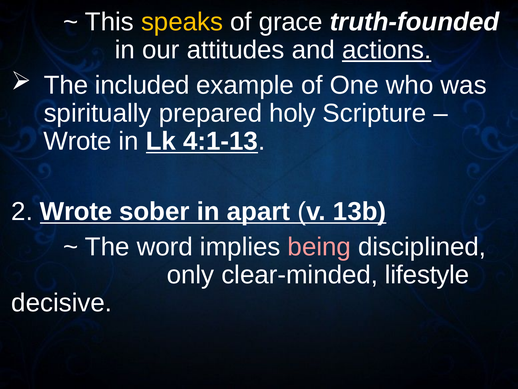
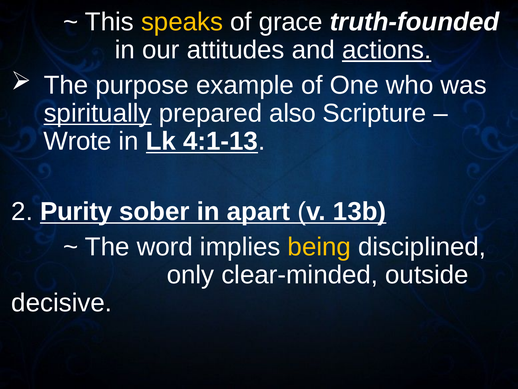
included: included -> purpose (142, 85)
spiritually underline: none -> present (98, 113)
holy: holy -> also (293, 113)
2 Wrote: Wrote -> Purity (76, 211)
being colour: pink -> yellow (319, 246)
lifestyle: lifestyle -> outside (427, 274)
